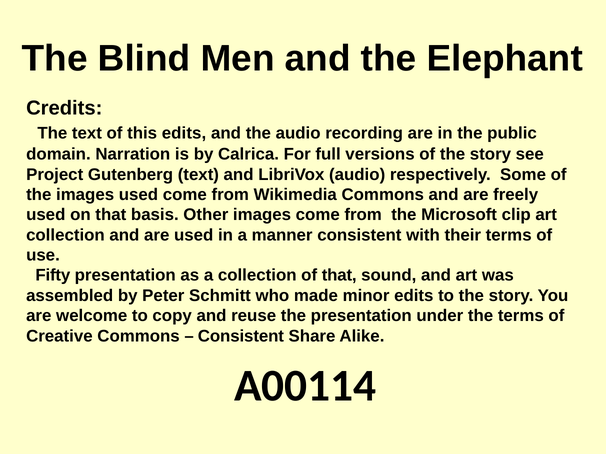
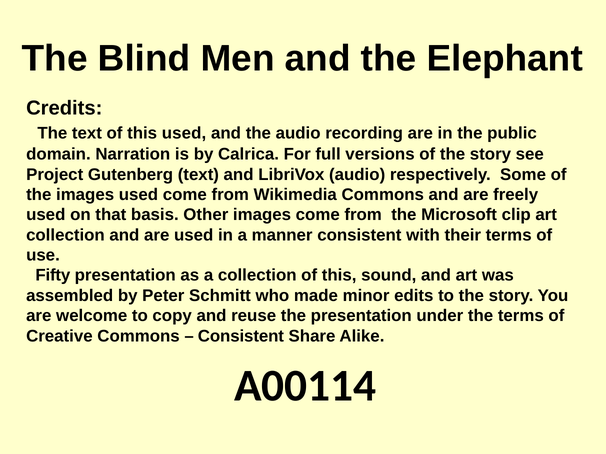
this edits: edits -> used (184, 134)
collection of that: that -> this (339, 276)
